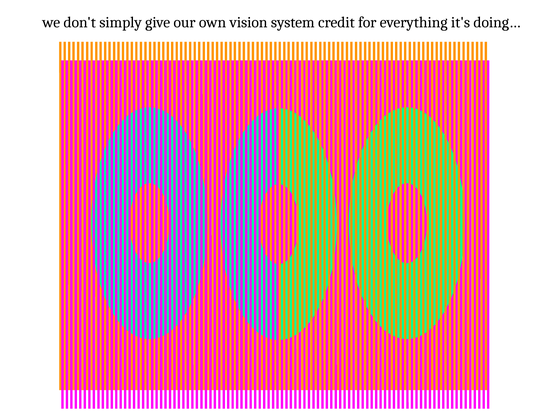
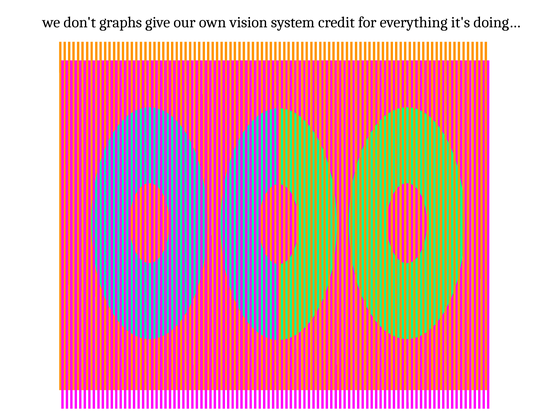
simply: simply -> graphs (121, 22)
